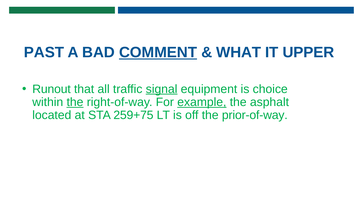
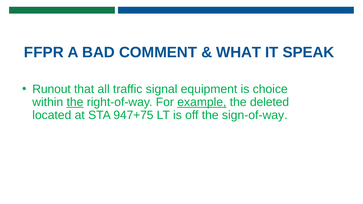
PAST: PAST -> FFPR (44, 52)
COMMENT underline: present -> none (158, 52)
UPPER: UPPER -> SPEAK (309, 52)
signal underline: present -> none (162, 89)
asphalt: asphalt -> deleted (270, 102)
259+75: 259+75 -> 947+75 (133, 115)
prior-of-way: prior-of-way -> sign-of-way (255, 115)
